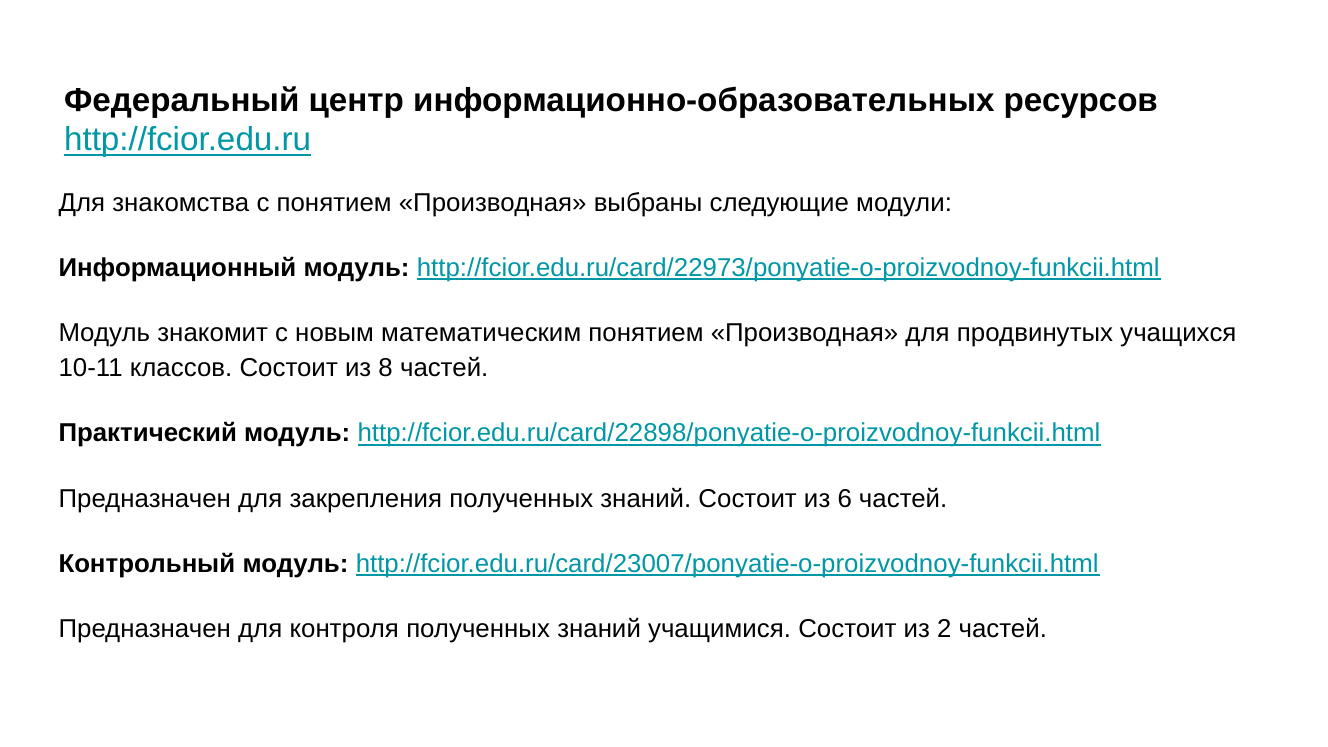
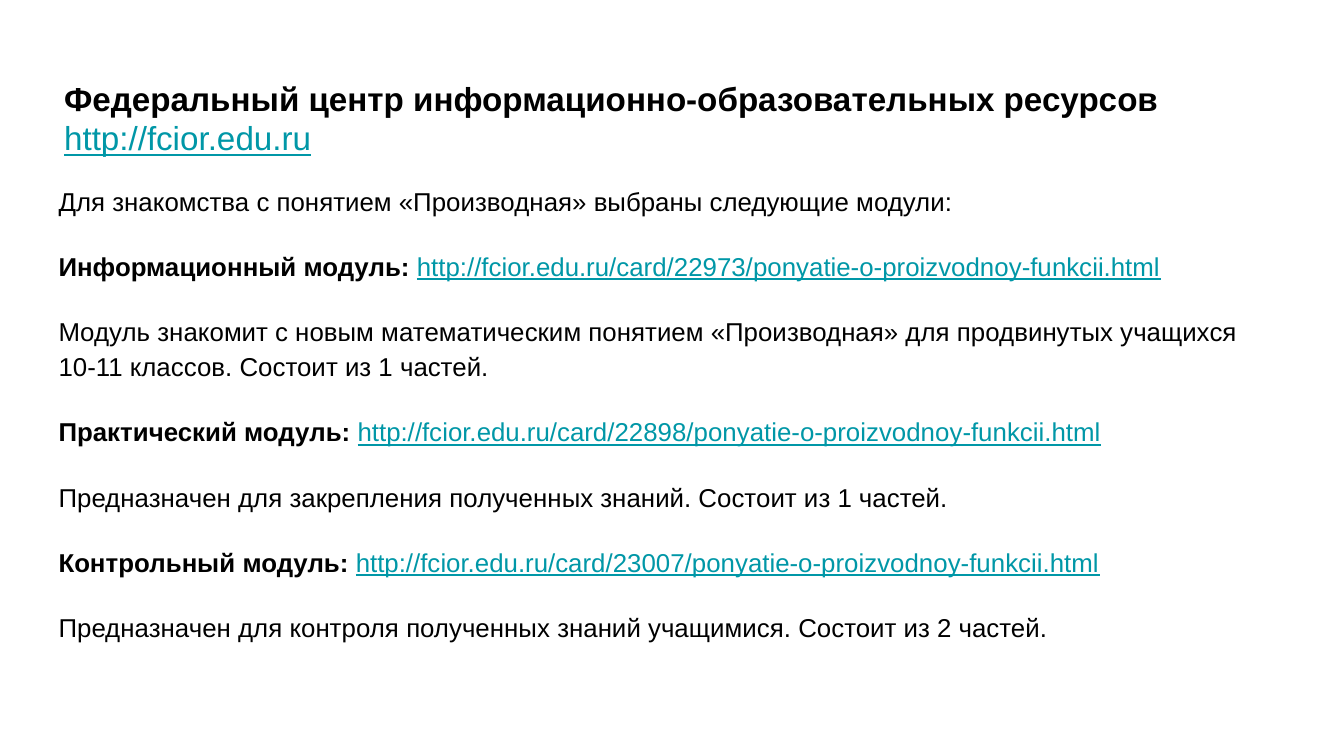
классов Состоит из 8: 8 -> 1 (386, 368)
знаний Состоит из 6: 6 -> 1 (845, 499)
